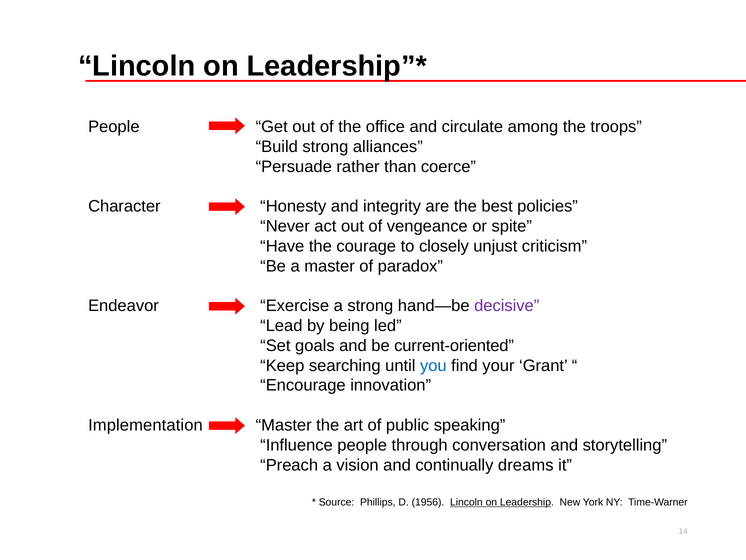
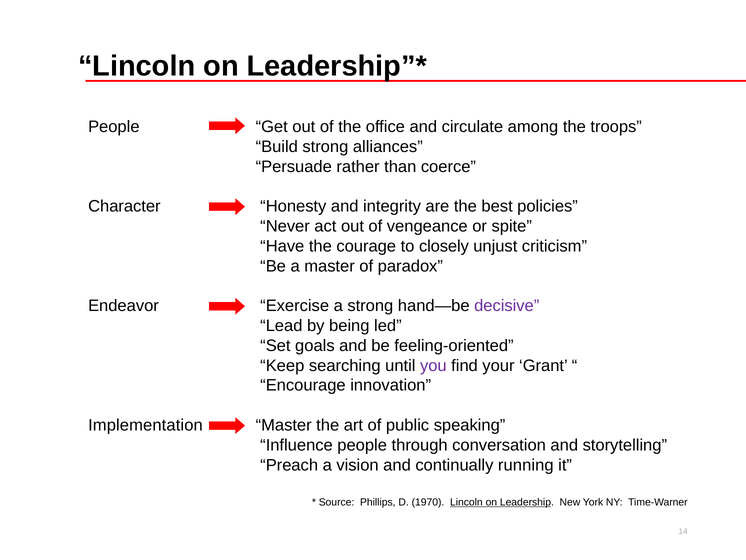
current-oriented: current-oriented -> feeling-oriented (454, 345)
you colour: blue -> purple (433, 365)
dreams: dreams -> running (526, 465)
1956: 1956 -> 1970 (428, 502)
